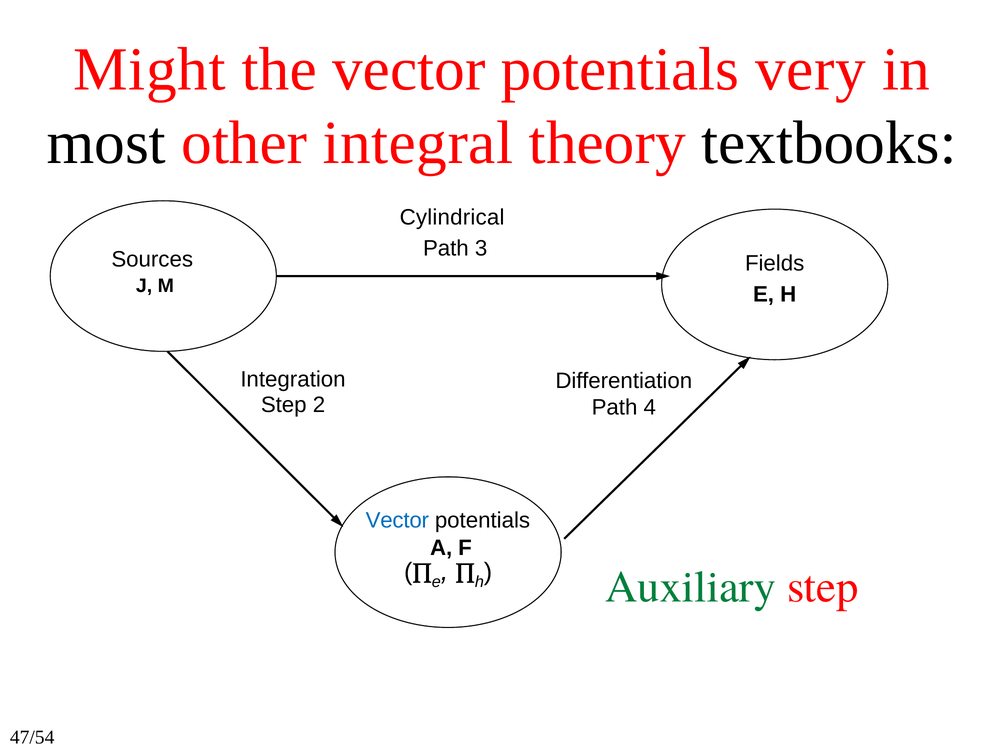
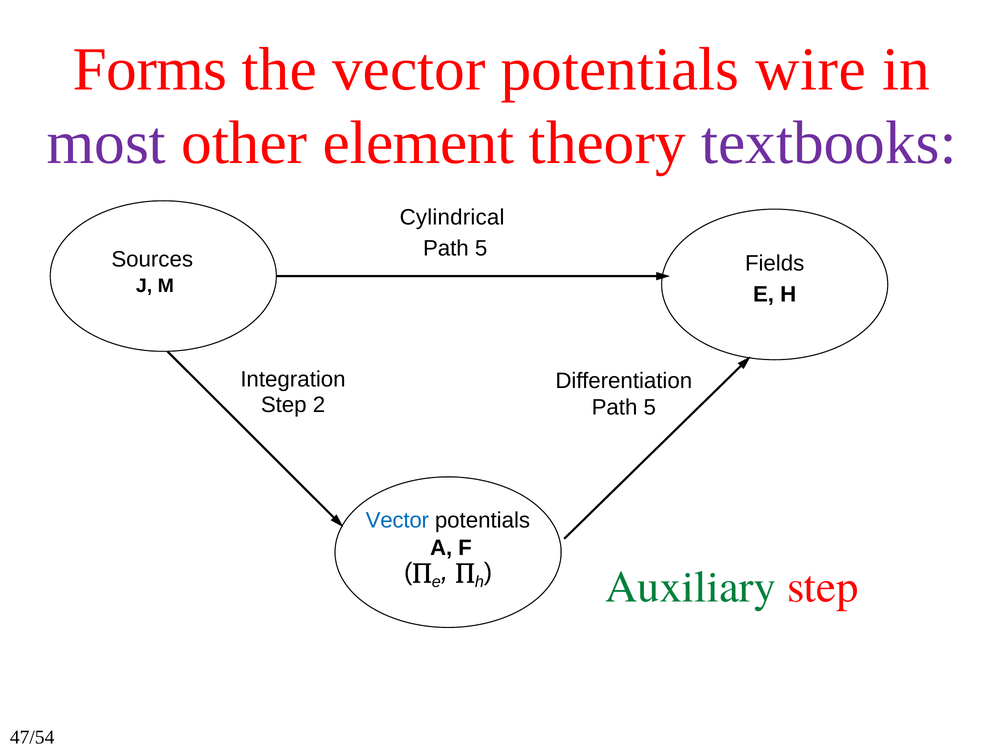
Might: Might -> Forms (150, 70)
very: very -> wire (810, 70)
most colour: black -> purple (106, 143)
integral: integral -> element (418, 143)
textbooks colour: black -> purple (829, 143)
3: 3 -> 5 (481, 249)
4: 4 -> 5 (650, 408)
